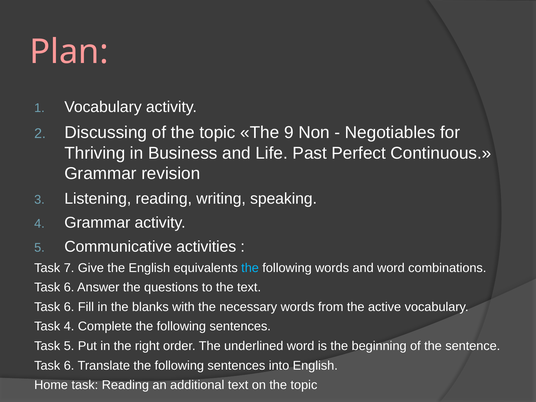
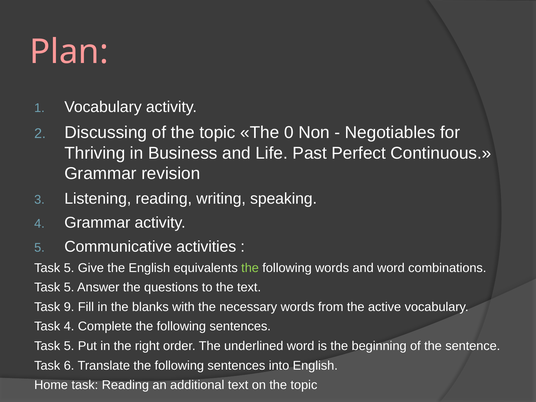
9: 9 -> 0 (289, 133)
7: 7 -> 5 (69, 268)
the colour: light blue -> light green (250, 268)
6: 6 -> 5 (69, 287)
6: 6 -> 9 (69, 307)
